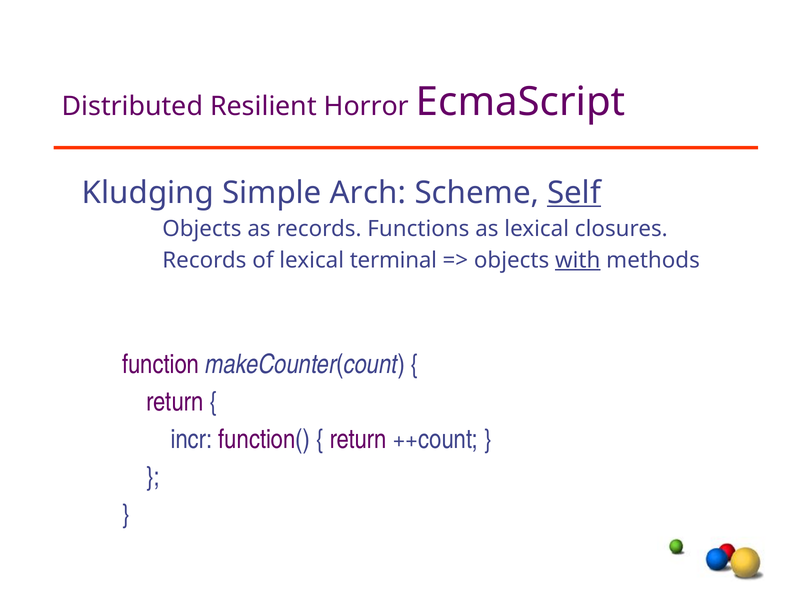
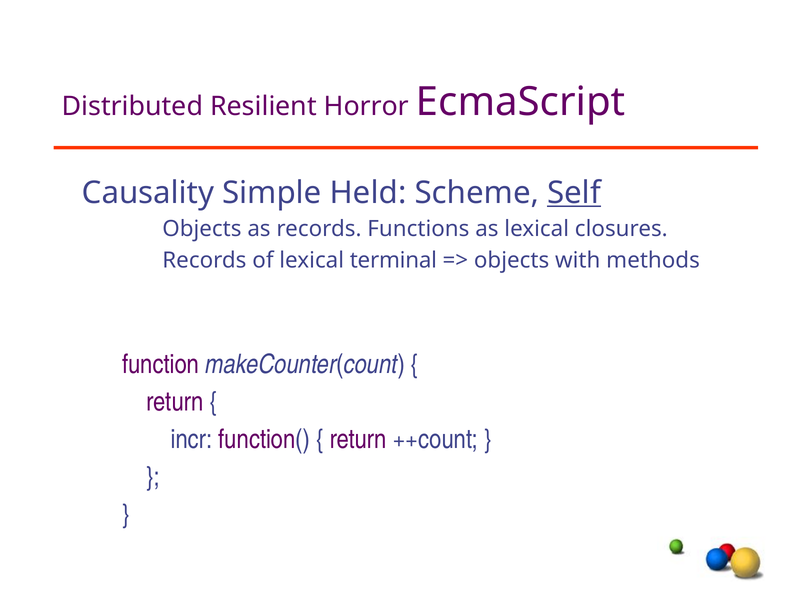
Kludging: Kludging -> Causality (148, 193)
Arch: Arch -> Held (368, 193)
with underline: present -> none (578, 260)
